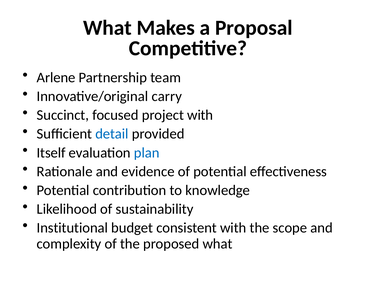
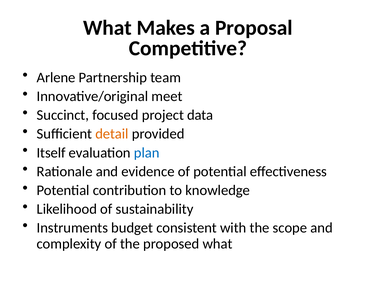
carry: carry -> meet (167, 96)
project with: with -> data (200, 115)
detail colour: blue -> orange (112, 134)
Institutional: Institutional -> Instruments (72, 228)
